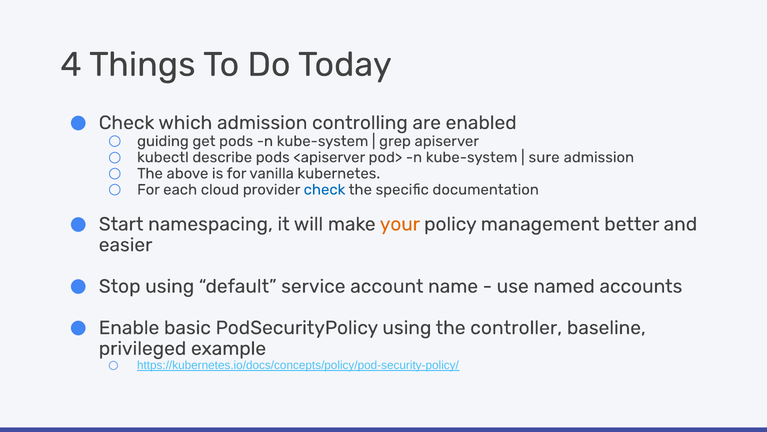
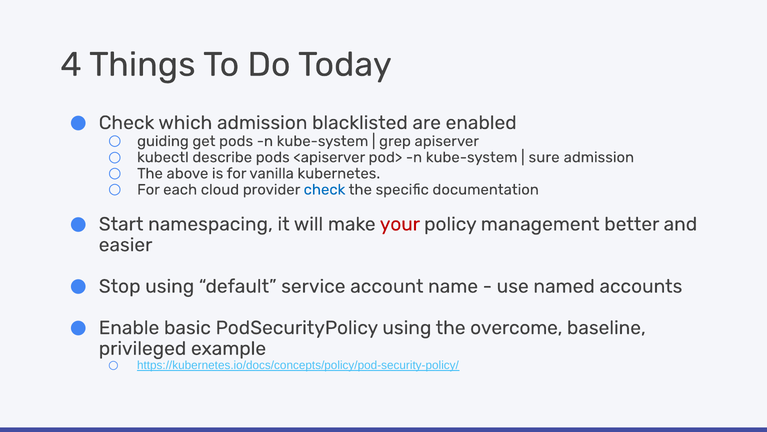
controlling: controlling -> blacklisted (360, 123)
your colour: orange -> red (400, 224)
controller: controller -> overcome (516, 327)
